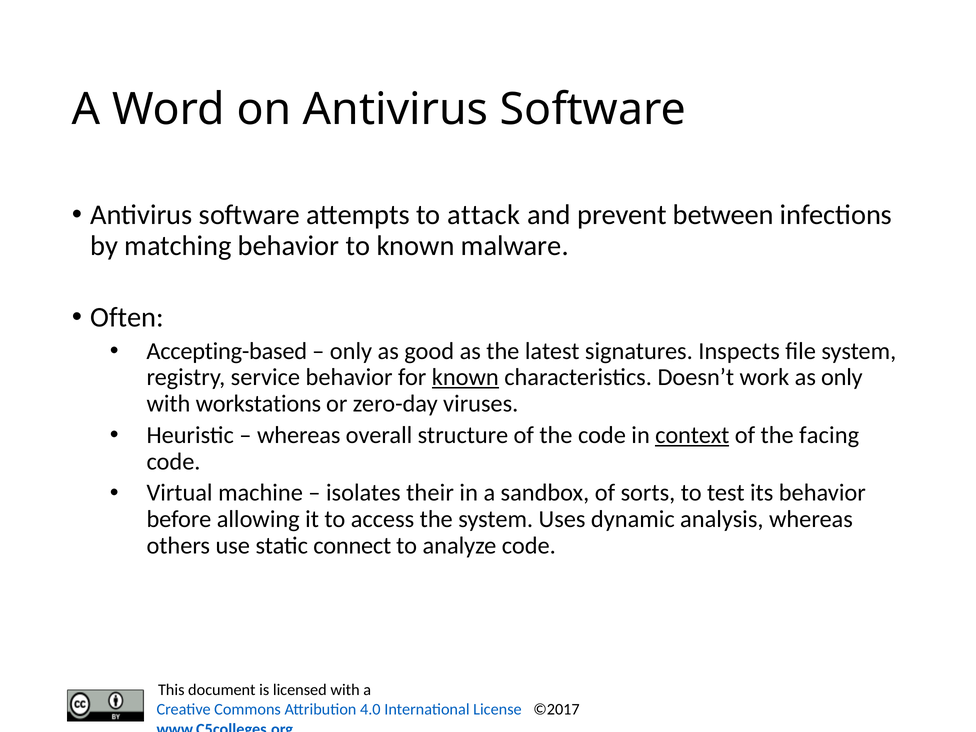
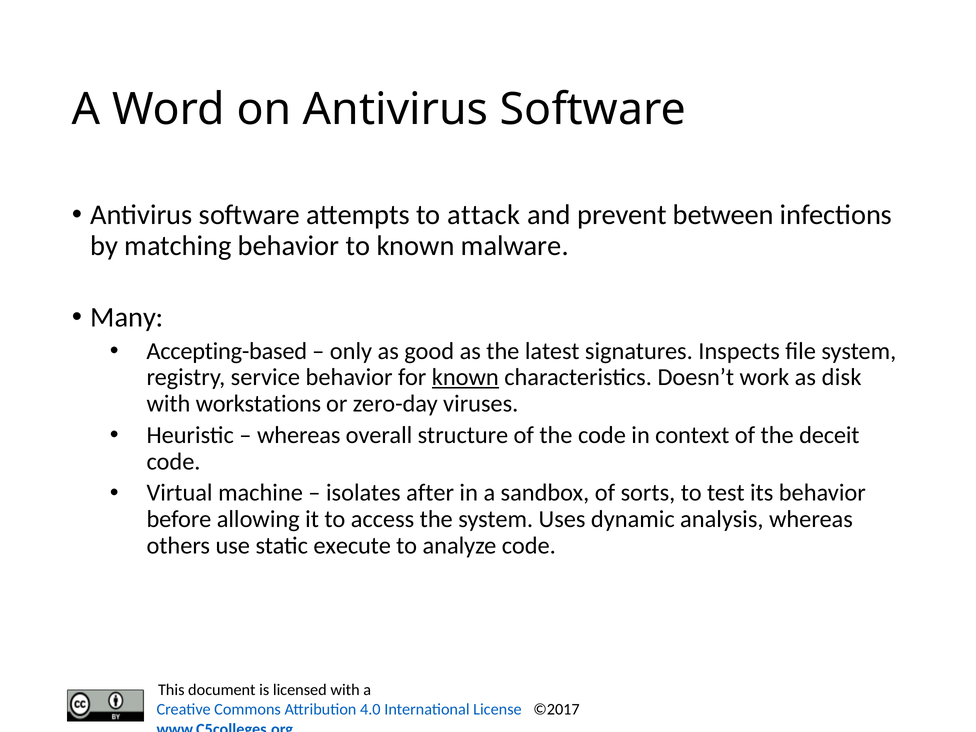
Often: Often -> Many (127, 317)
as only: only -> disk (842, 377)
context underline: present -> none (692, 435)
facing: facing -> deceit (829, 435)
their: their -> after (430, 493)
connect: connect -> execute (352, 546)
